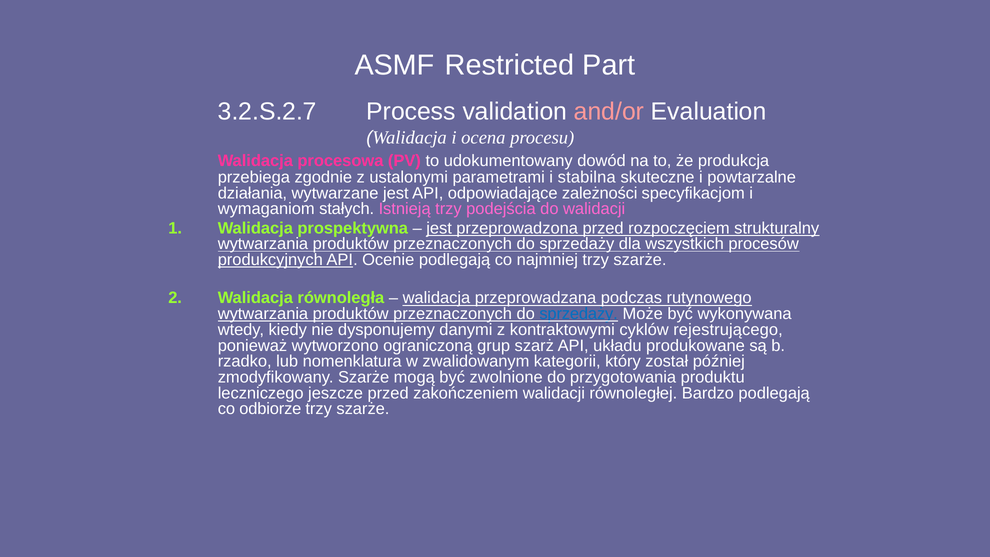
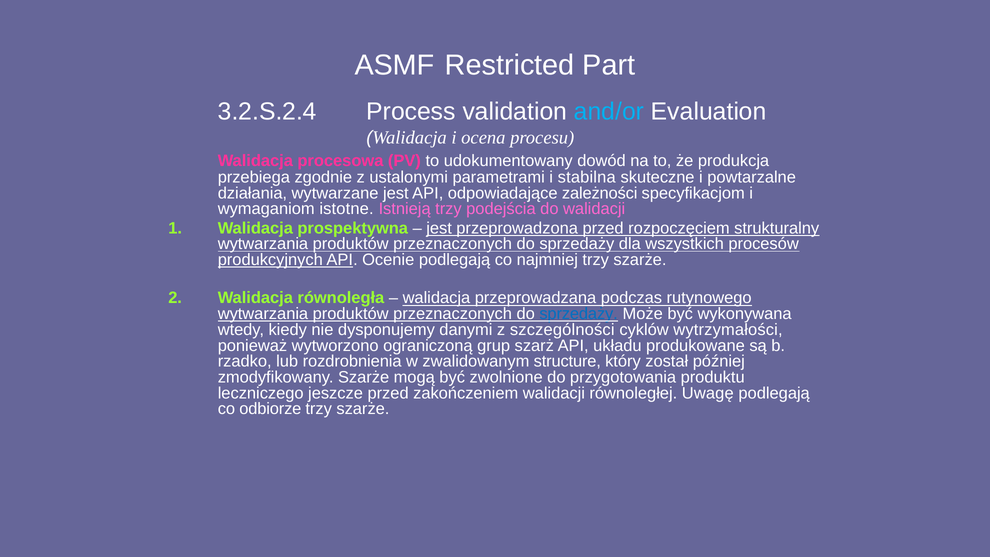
3.2.S.2.7: 3.2.S.2.7 -> 3.2.S.2.4 (267, 112)
and/or colour: pink -> light blue (609, 112)
stałych: stałych -> istotne (347, 209)
kontraktowymi: kontraktowymi -> szczególności (562, 330)
rejestrującego: rejestrującego -> wytrzymałości (728, 330)
nomenklatura: nomenklatura -> rozdrobnienia (352, 361)
kategorii: kategorii -> structure (567, 361)
Bardzo: Bardzo -> Uwagę (708, 393)
